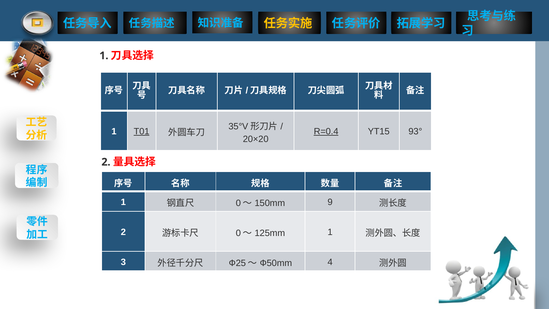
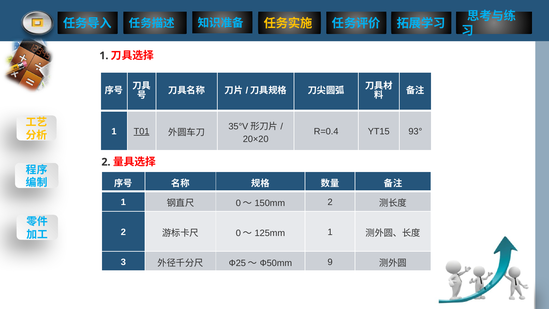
R=0.4 underline: present -> none (326, 131)
9: 9 -> 2 (330, 202)
4: 4 -> 9 (330, 262)
